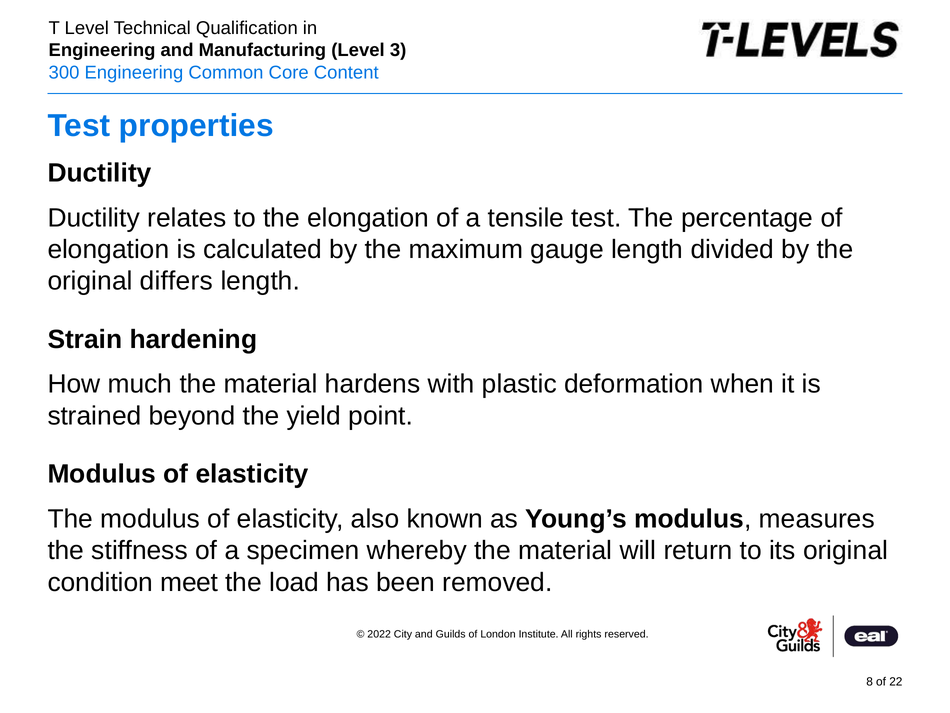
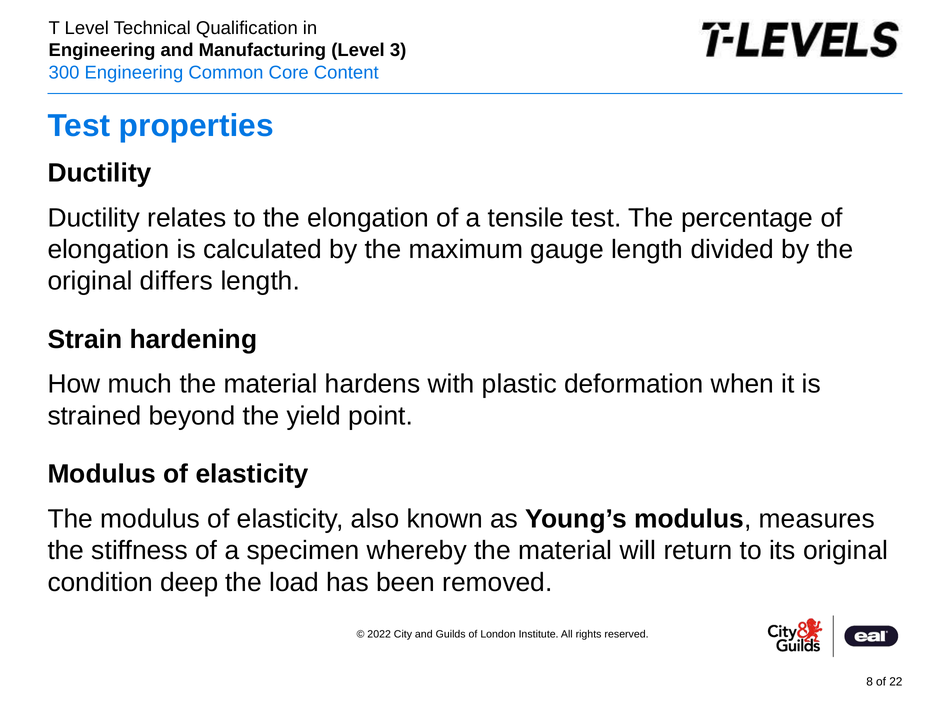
meet: meet -> deep (189, 582)
